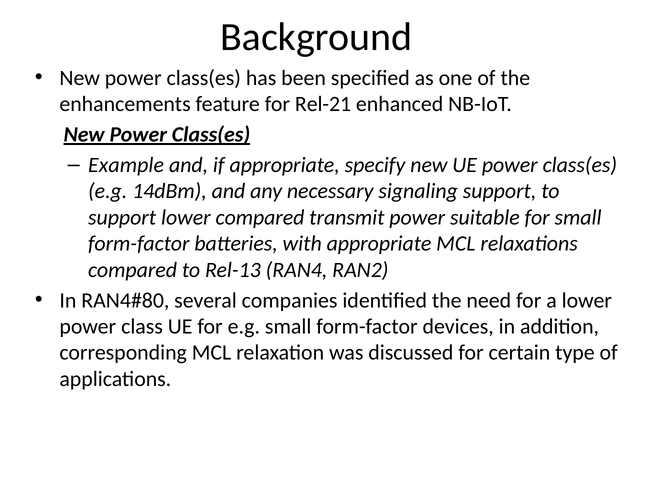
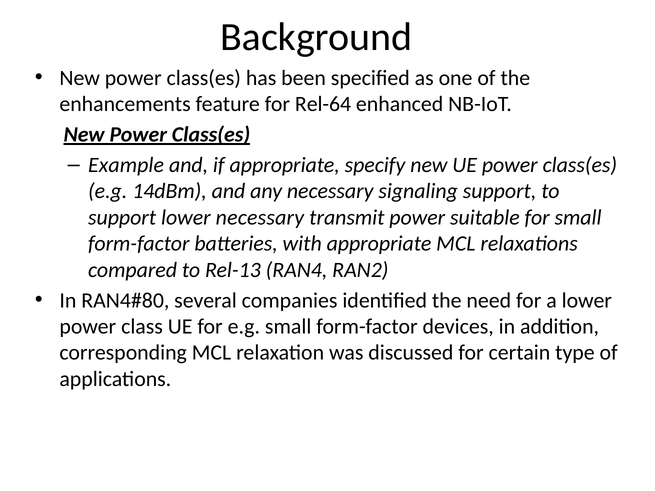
Rel-21: Rel-21 -> Rel-64 (323, 104)
lower compared: compared -> necessary (260, 218)
